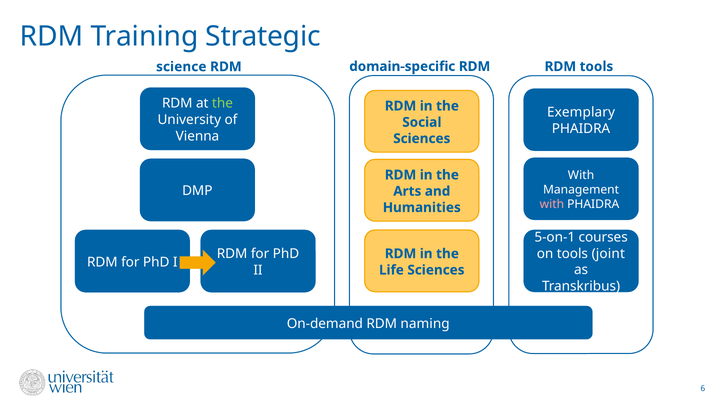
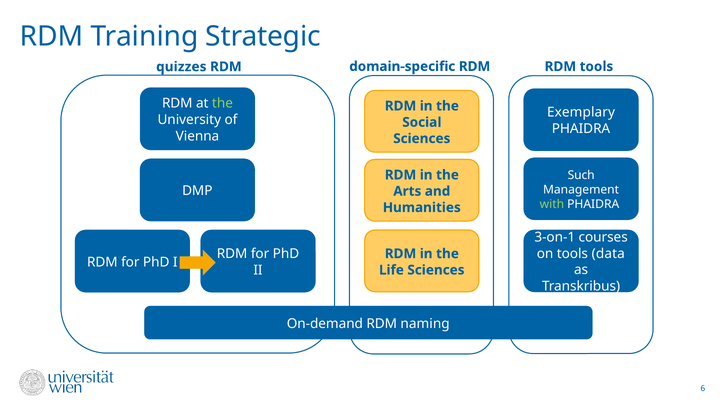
science: science -> quizzes (181, 67)
With: With -> Such (581, 175)
with colour: pink -> light green (552, 204)
5-on-1: 5-on-1 -> 3-on-1 (555, 237)
joint: joint -> data (608, 254)
